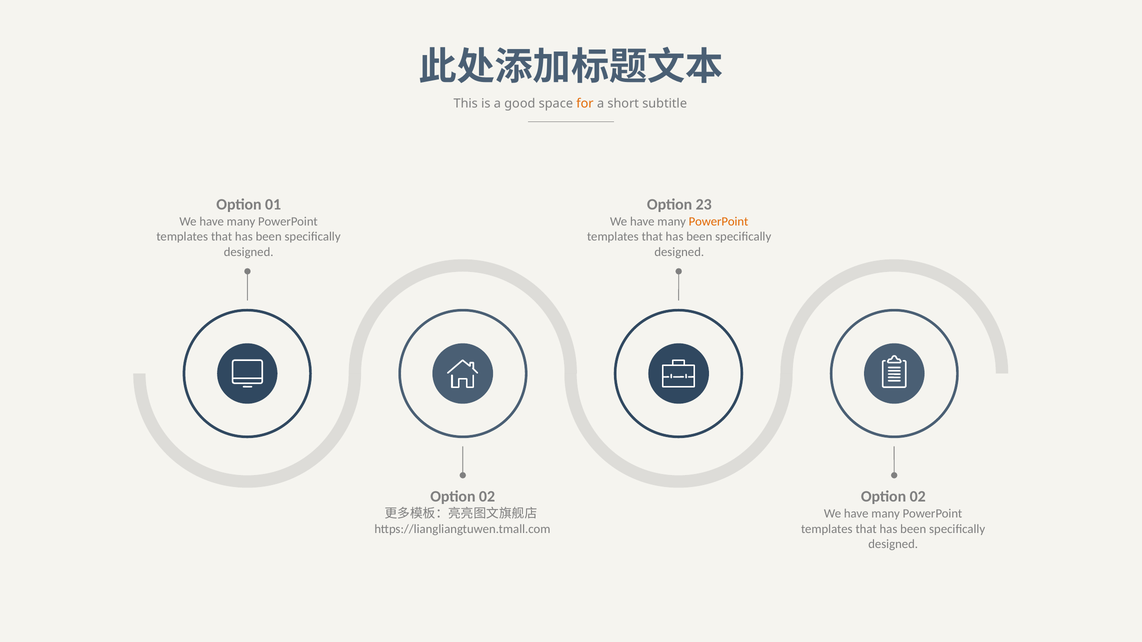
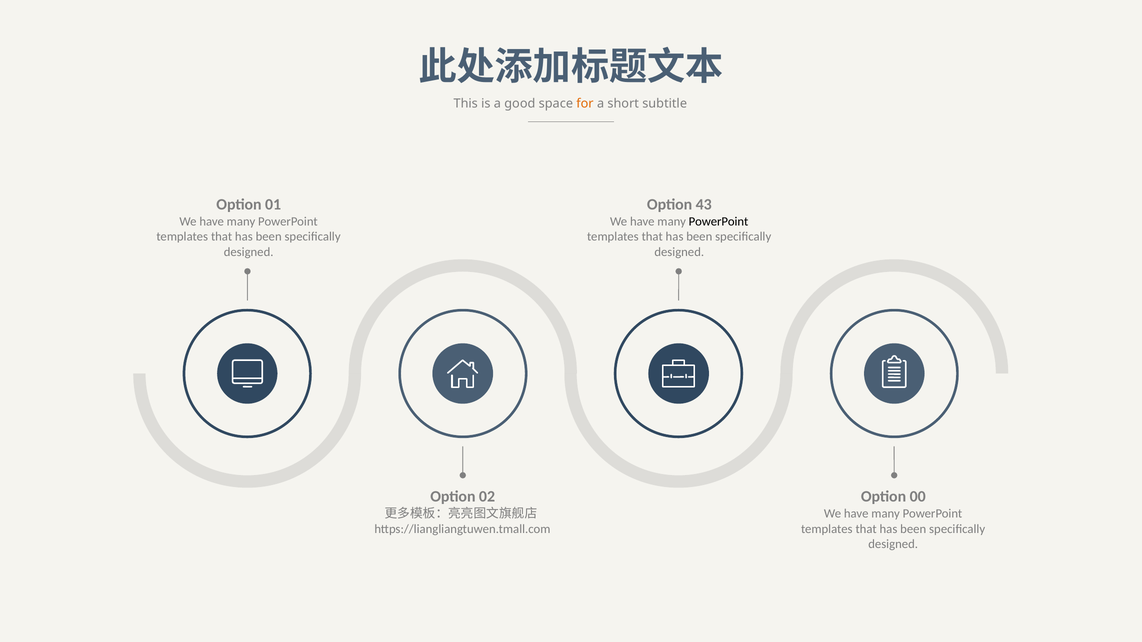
23: 23 -> 43 (704, 205)
PowerPoint colour: orange -> black (719, 222)
02: 02 -> 00 (918, 497)
